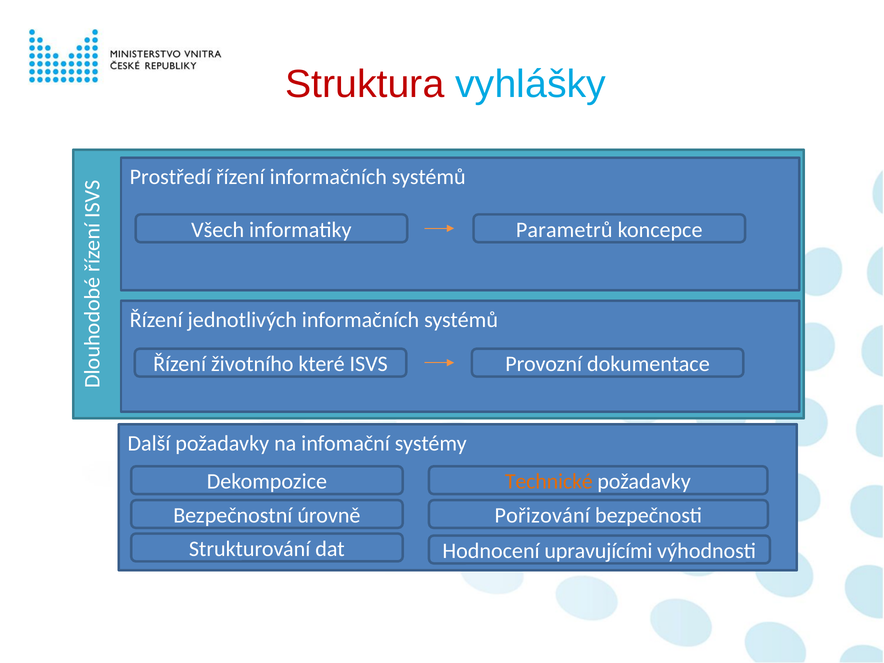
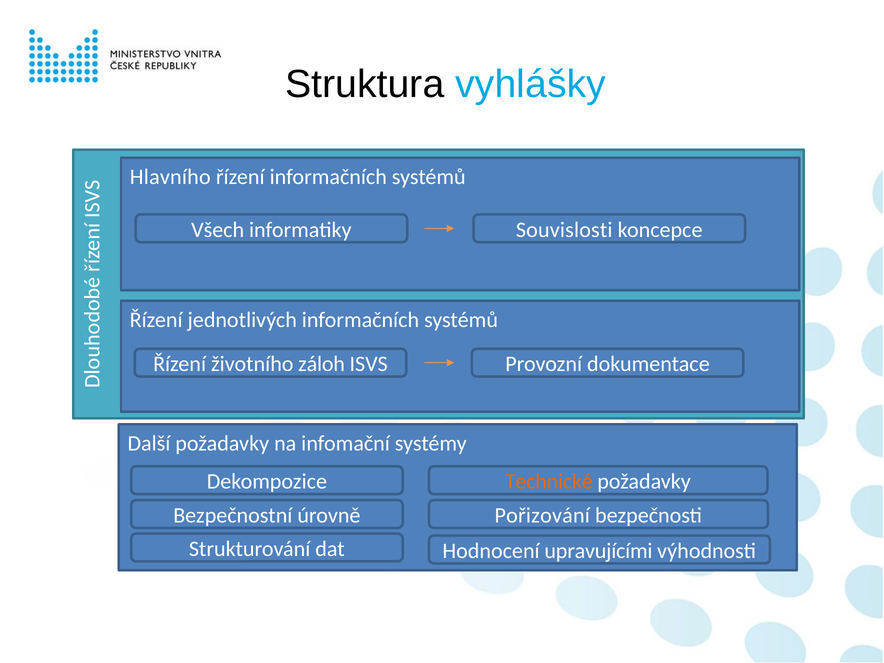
Struktura colour: red -> black (365, 85)
Prostředí: Prostředí -> Hlavního (170, 177)
Parametrů: Parametrů -> Souvislosti (564, 230)
které: které -> záloh (322, 364)
